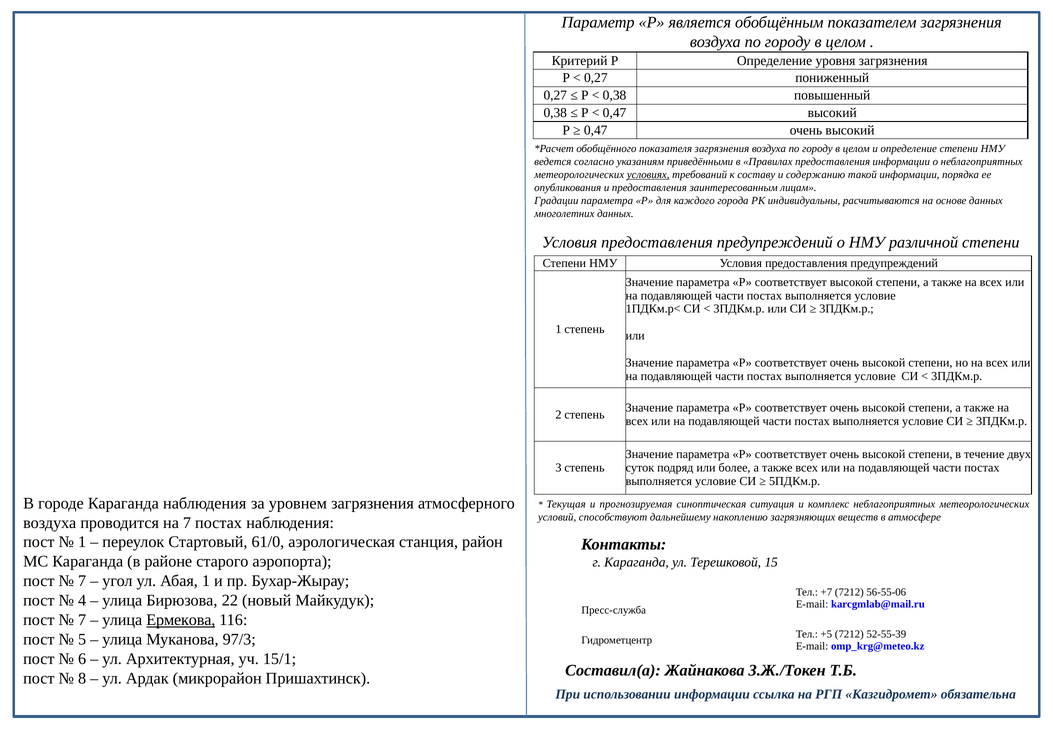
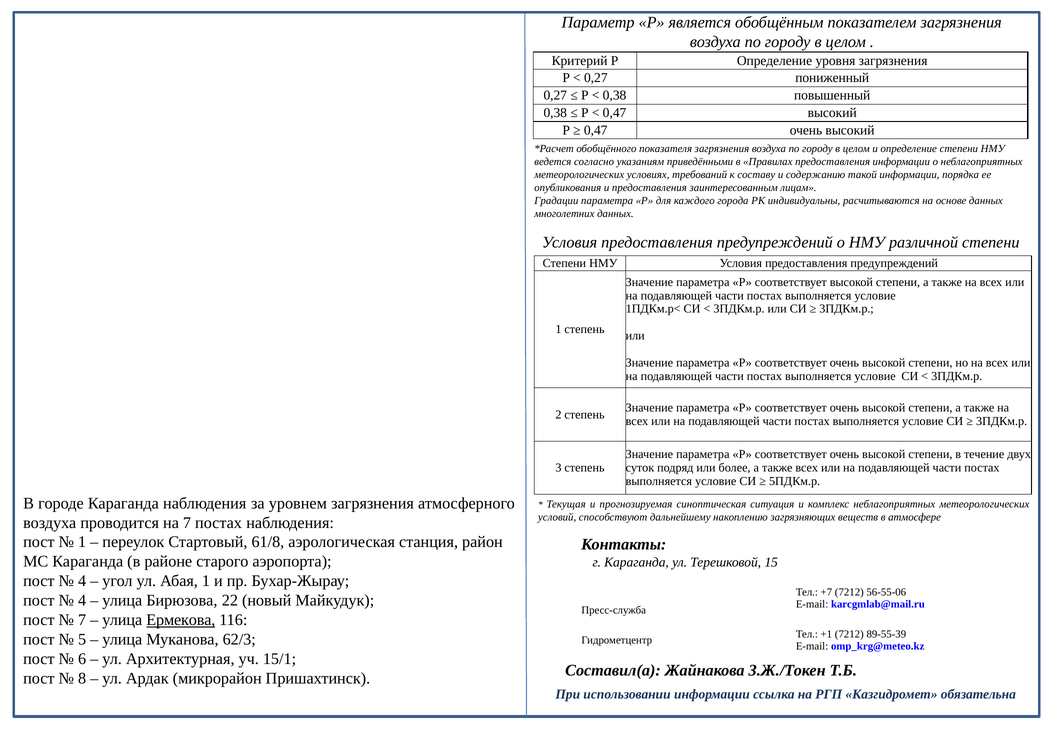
условиях underline: present -> none (648, 175)
61/0: 61/0 -> 61/8 (268, 542)
7: 7 -> 4 (82, 581)
+5: +5 -> +1 (826, 634)
52-55-39: 52-55-39 -> 89-55-39 (886, 634)
97/3: 97/3 -> 62/3 (239, 639)
